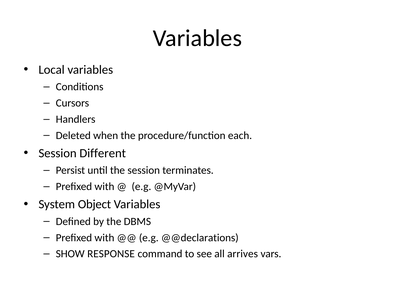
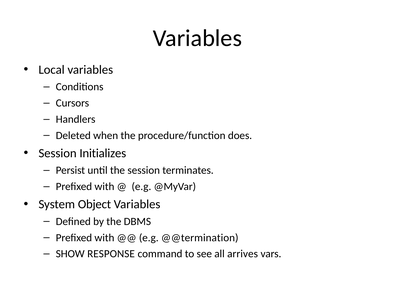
each: each -> does (240, 136)
Different: Different -> Initializes (103, 153)
@@declarations: @@declarations -> @@termination (200, 238)
